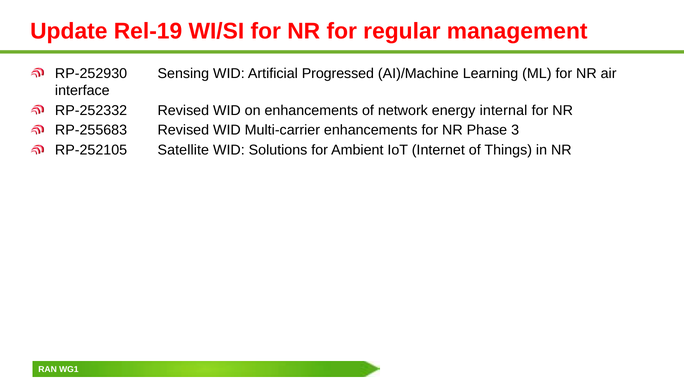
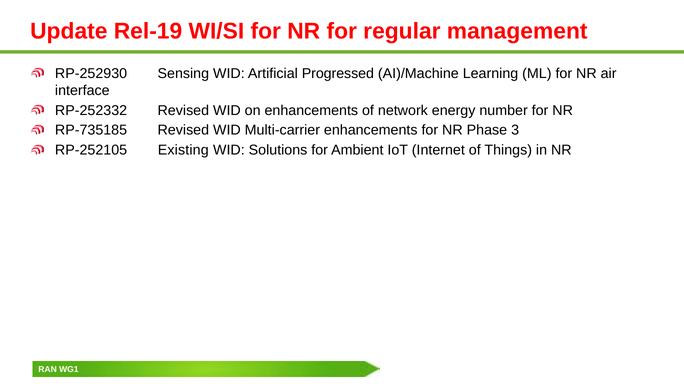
internal: internal -> number (504, 111)
RP-255683: RP-255683 -> RP-735185 (91, 131)
Satellite: Satellite -> Existing (183, 150)
